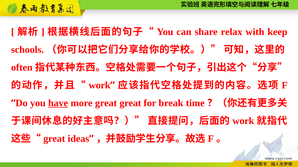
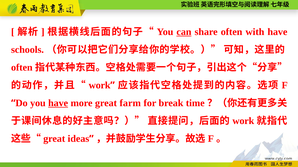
can underline: none -> present (184, 32)
share relax: relax -> often (232, 32)
with keep: keep -> have (277, 32)
great great: great -> farm (130, 104)
